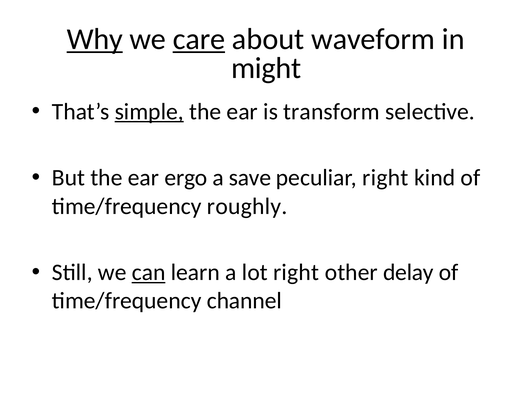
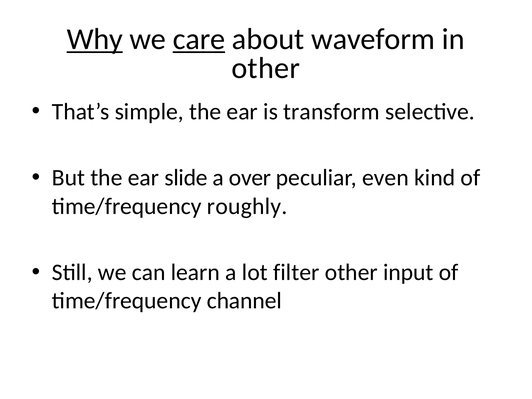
might: might -> other (266, 68)
simple underline: present -> none (149, 112)
ergo: ergo -> slide (186, 178)
save: save -> over (250, 178)
peculiar right: right -> even (385, 178)
can underline: present -> none (149, 272)
lot right: right -> filter (296, 272)
delay: delay -> input (408, 272)
